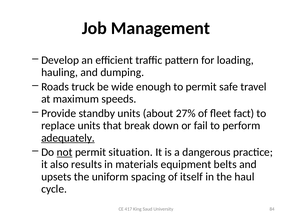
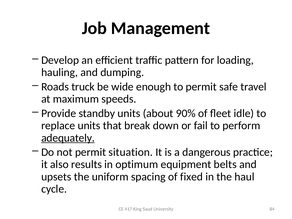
27%: 27% -> 90% (186, 113)
fact: fact -> idle (244, 113)
not underline: present -> none (65, 152)
materials: materials -> optimum (137, 164)
itself: itself -> fixed (191, 177)
